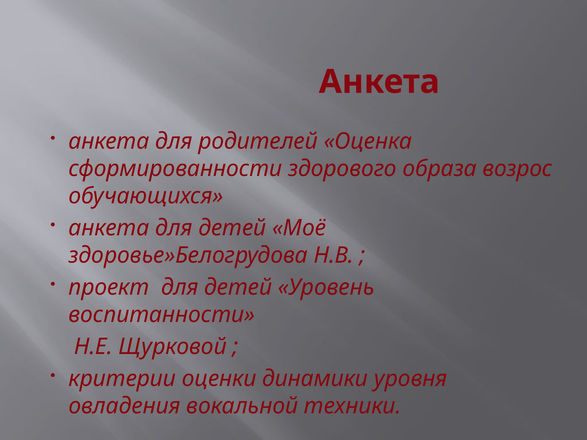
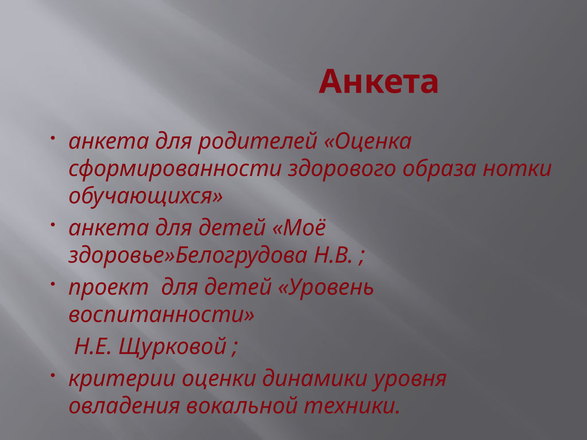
возрос: возрос -> нотки (517, 169)
